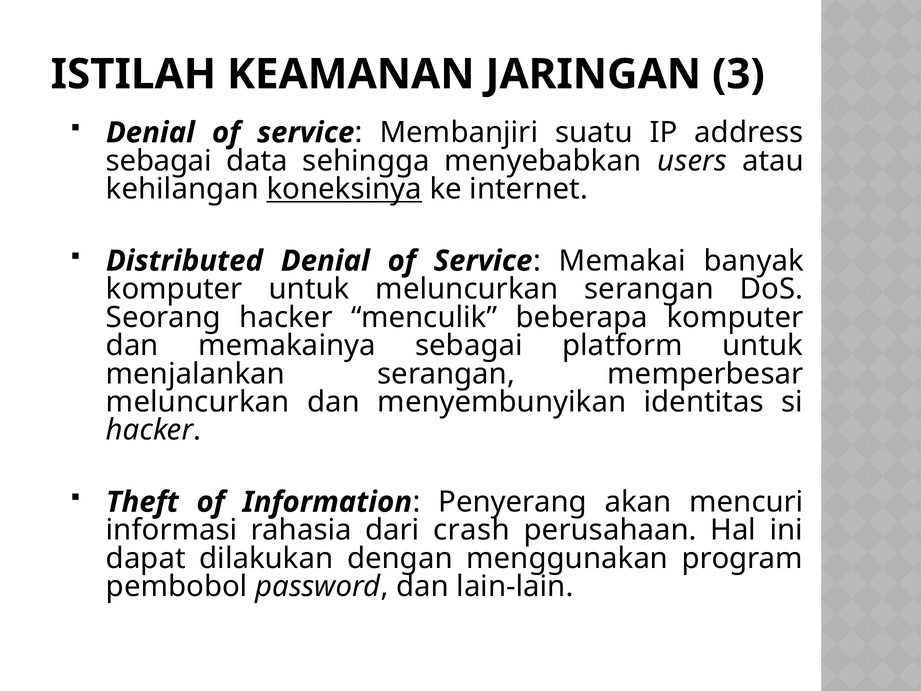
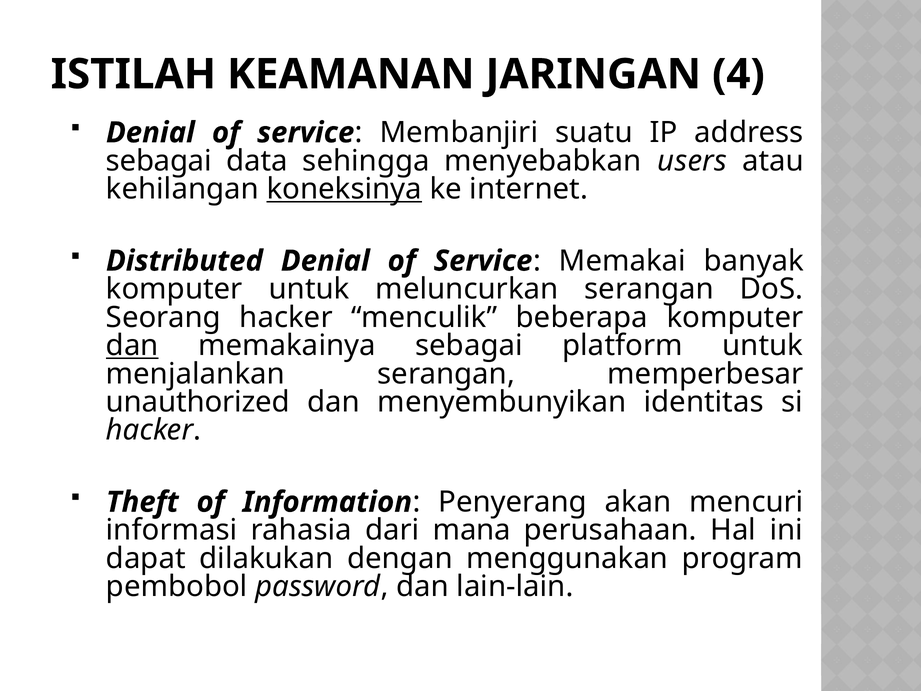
3: 3 -> 4 (738, 74)
dan underline: none -> present (132, 345)
meluncurkan: meluncurkan -> unauthorized (198, 402)
crash: crash -> mana (472, 530)
